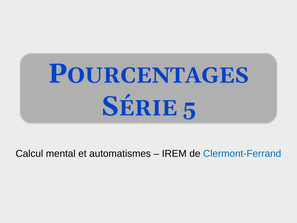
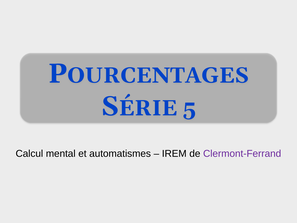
Clermont-Ferrand colour: blue -> purple (242, 153)
